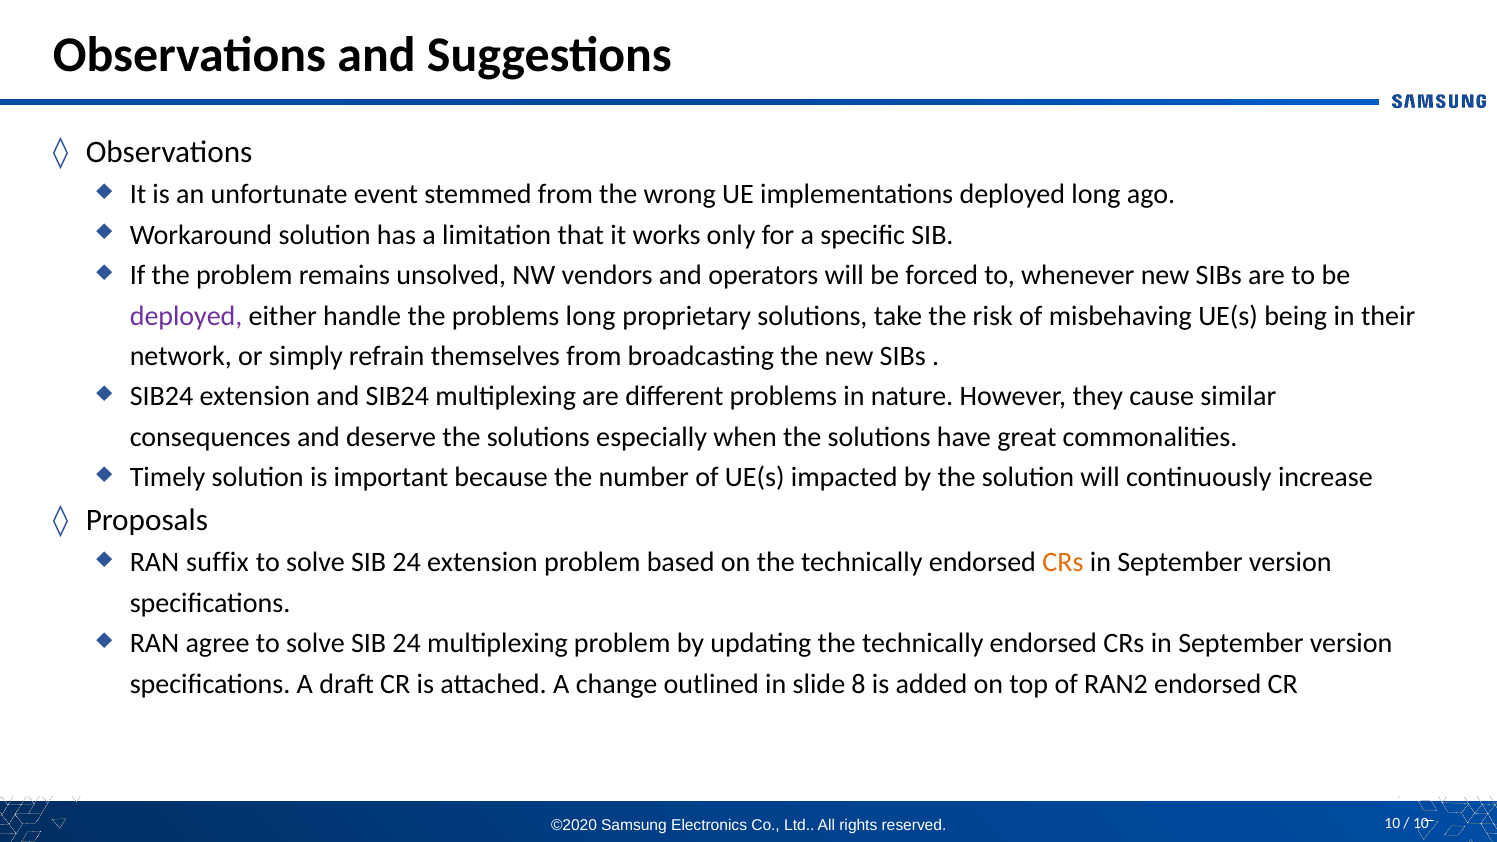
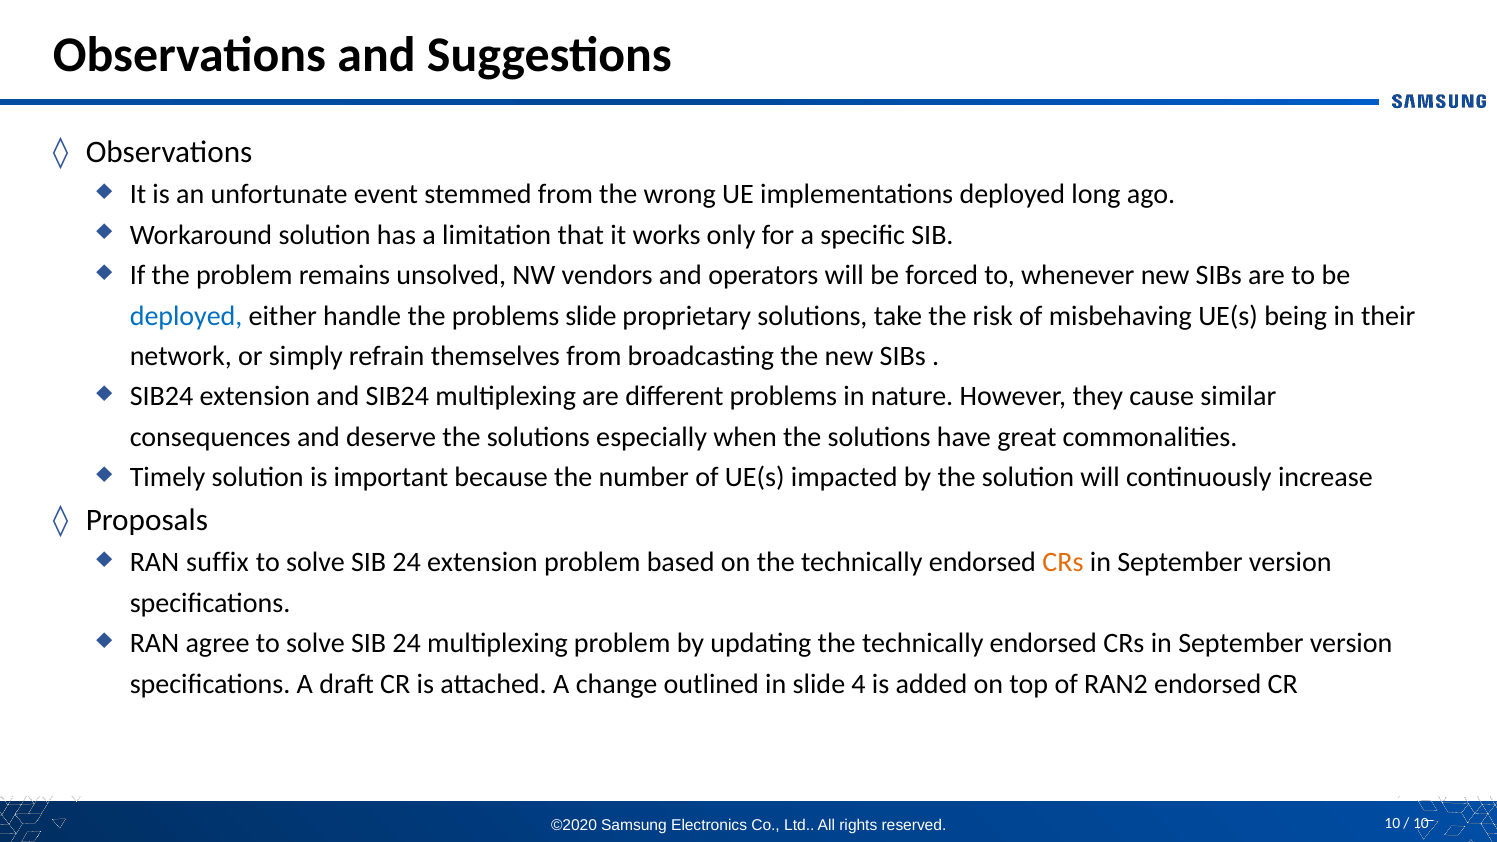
deployed colour: purple -> blue (186, 316)
problems long: long -> slide (591, 316)
8: 8 -> 4 (859, 684)
